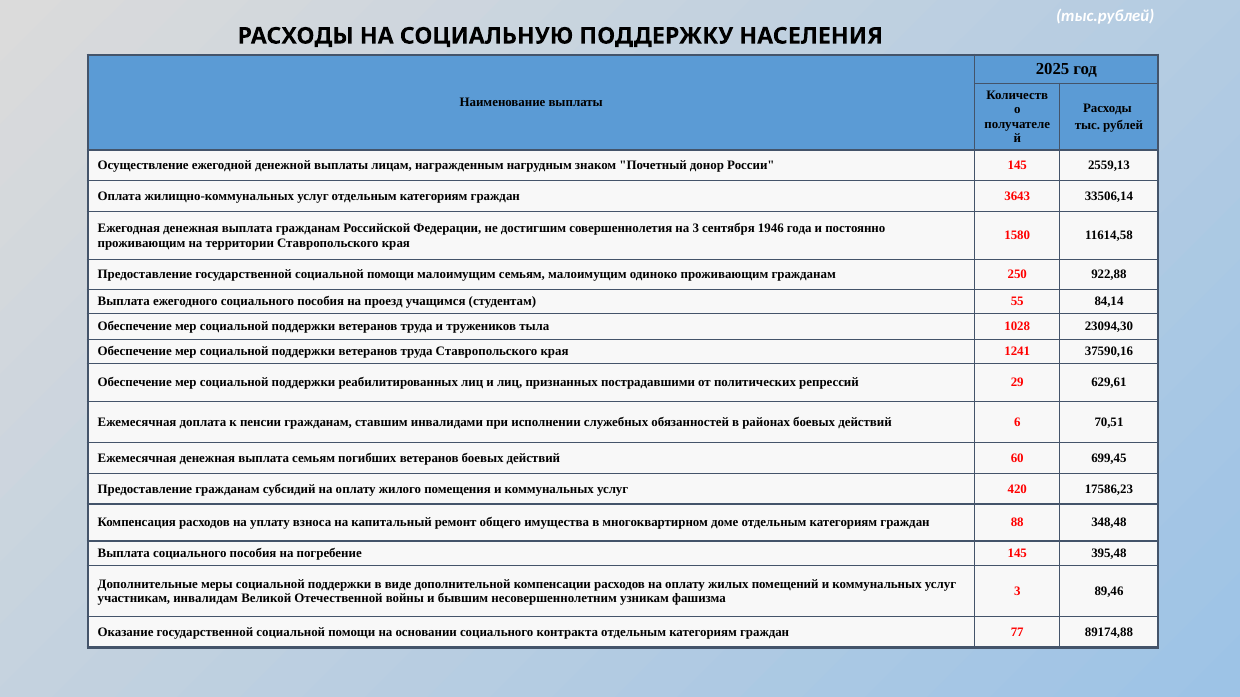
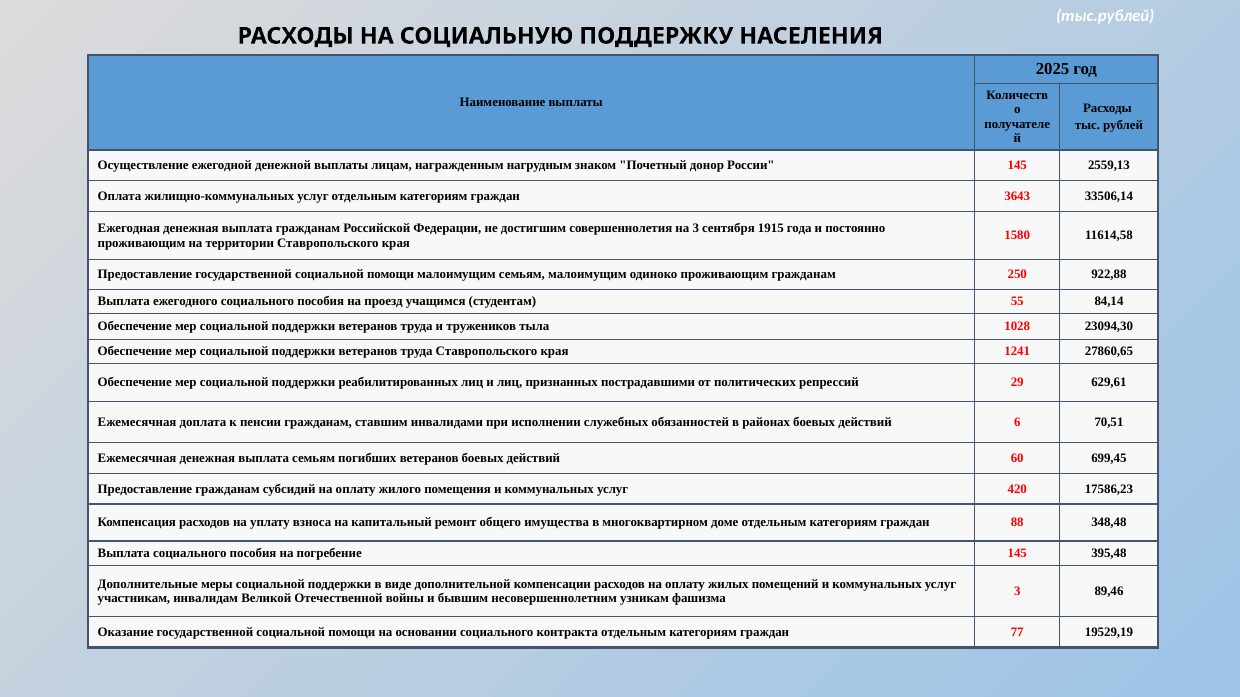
1946: 1946 -> 1915 (771, 229)
37590,16: 37590,16 -> 27860,65 (1109, 352)
89174,88: 89174,88 -> 19529,19 (1109, 633)
